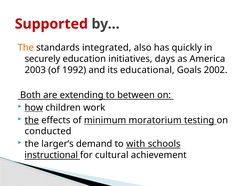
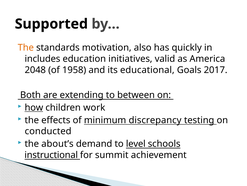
Supported colour: red -> black (51, 24)
integrated: integrated -> motivation (107, 47)
securely: securely -> includes (42, 59)
days: days -> valid (165, 59)
2003: 2003 -> 2048 (35, 70)
1992: 1992 -> 1958 (74, 70)
2002: 2002 -> 2017 (216, 70)
the underline: present -> none (32, 120)
moratorium: moratorium -> discrepancy (155, 120)
larger’s: larger’s -> about’s (57, 143)
with: with -> level (136, 143)
cultural: cultural -> summit (112, 154)
